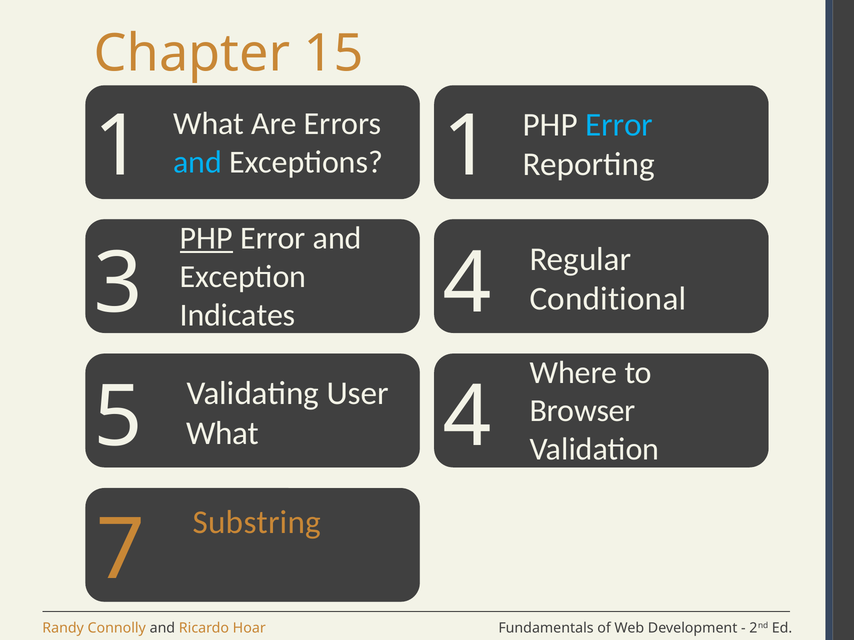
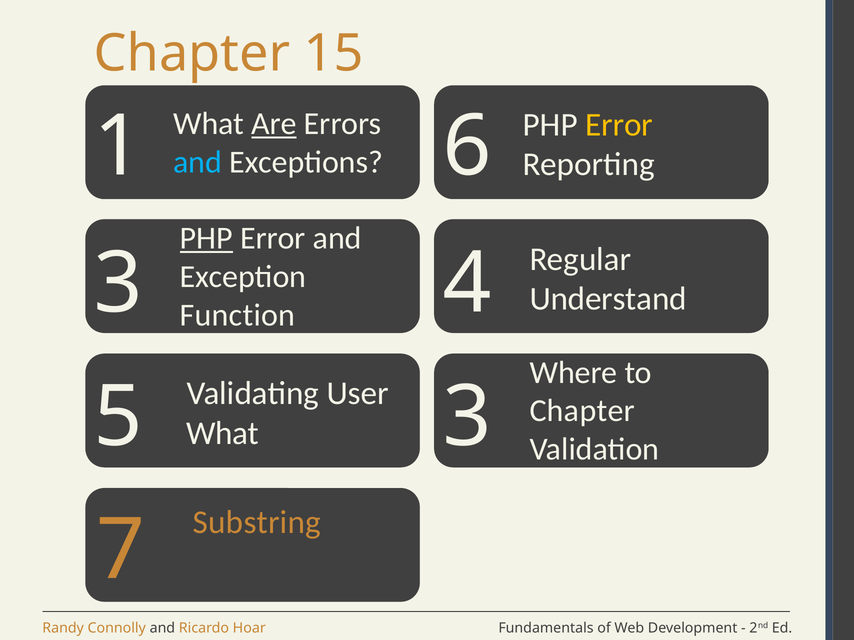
Are underline: none -> present (274, 124)
Error colour: light blue -> yellow (619, 125)
1 1: 1 -> 6 (467, 147)
Conditional: Conditional -> Understand (608, 299)
Indicates: Indicates -> Function (237, 315)
5 4: 4 -> 3 (467, 417)
Browser: Browser -> Chapter (582, 411)
